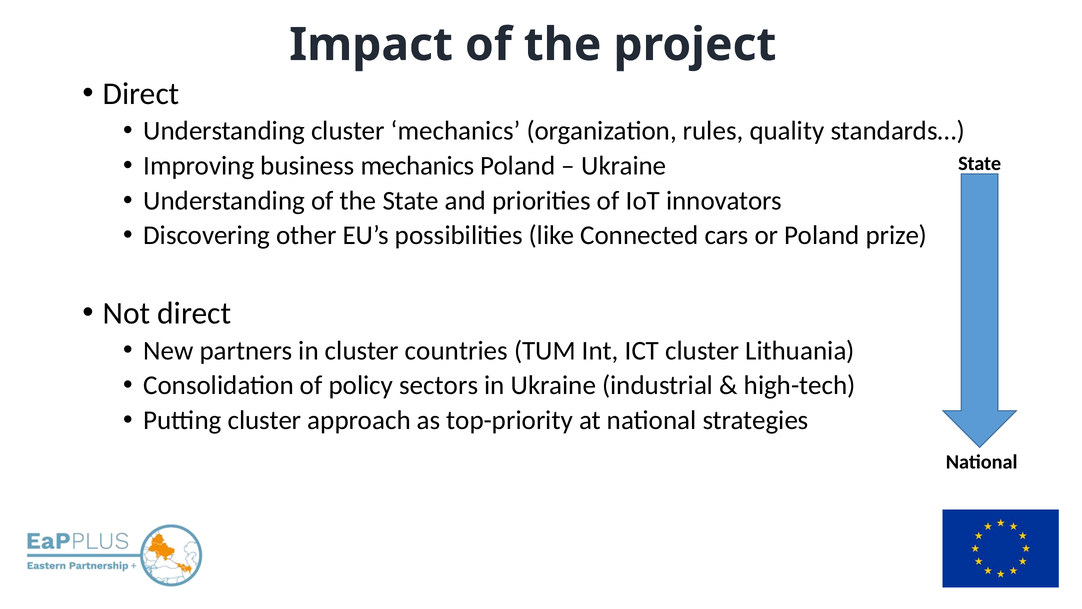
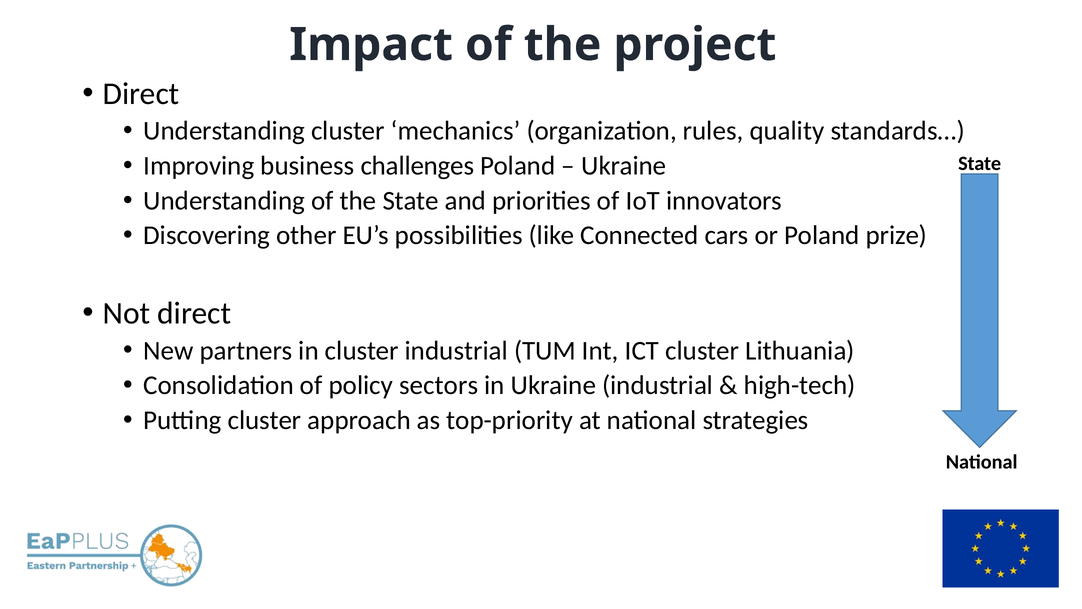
business mechanics: mechanics -> challenges (417, 166)
cluster countries: countries -> industrial (456, 350)
